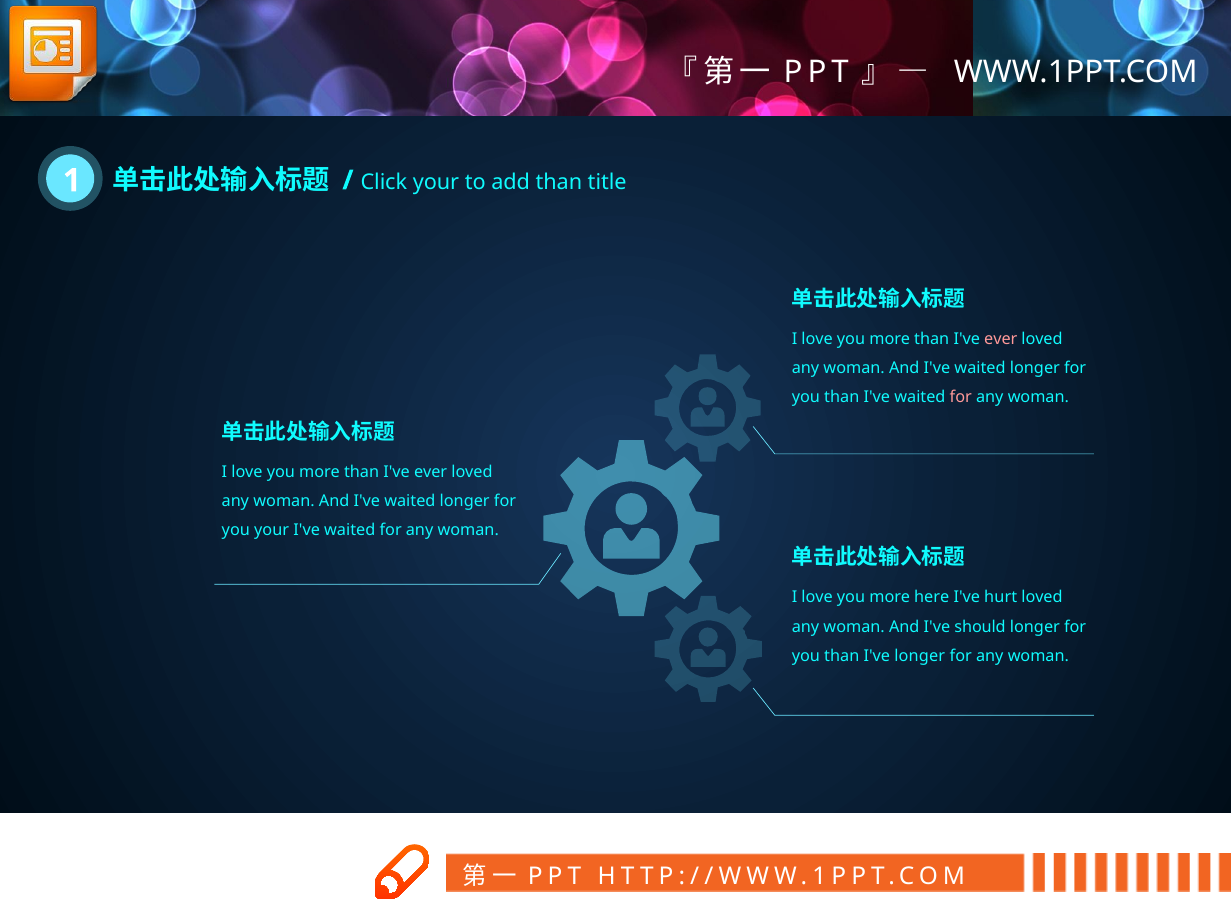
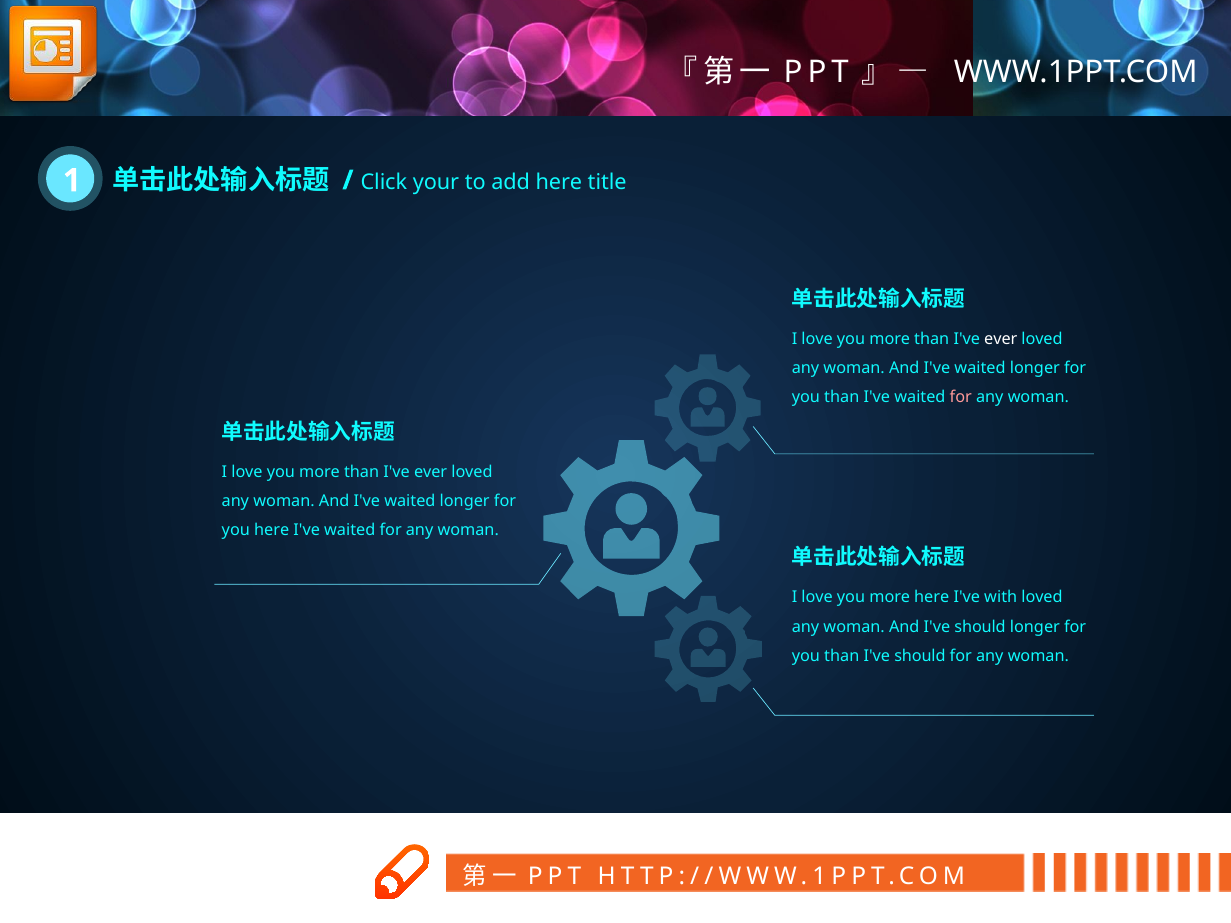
add than: than -> here (559, 182)
ever colour: pink -> white (1001, 339)
you your: your -> here (272, 531)
hurt: hurt -> with (1001, 598)
than I've longer: longer -> should (920, 656)
